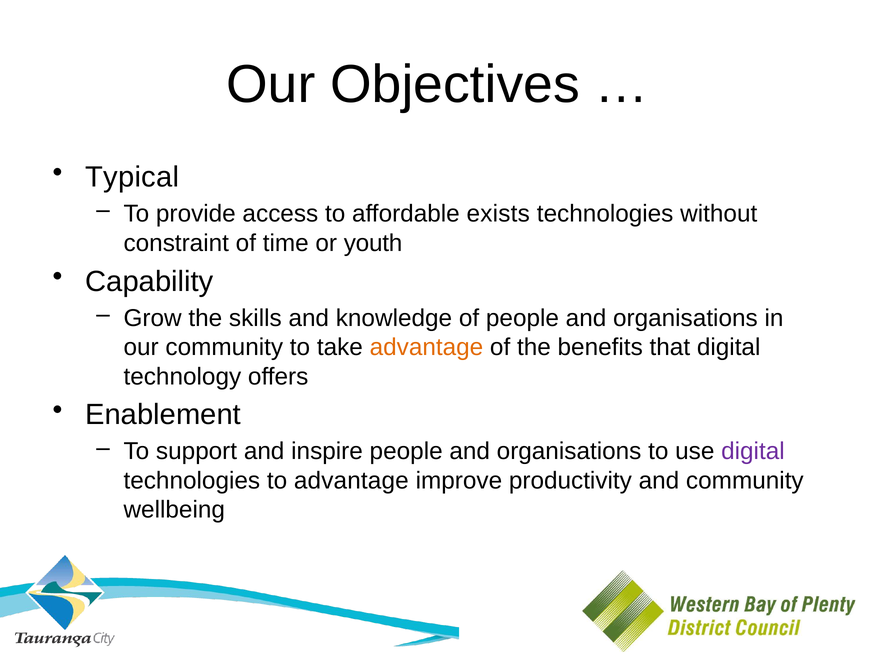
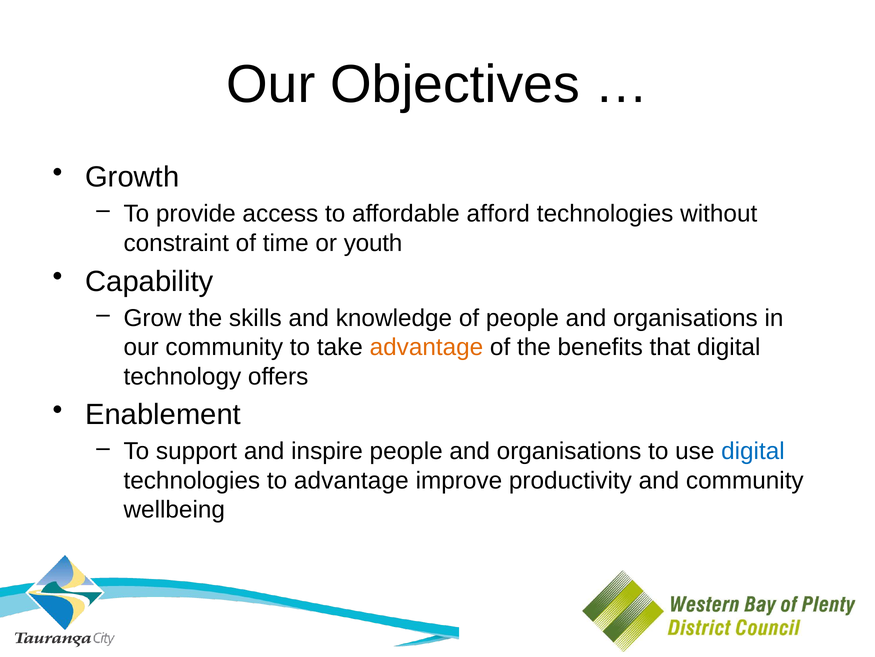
Typical: Typical -> Growth (132, 177)
exists: exists -> afford (498, 214)
digital colour: purple -> blue (753, 451)
